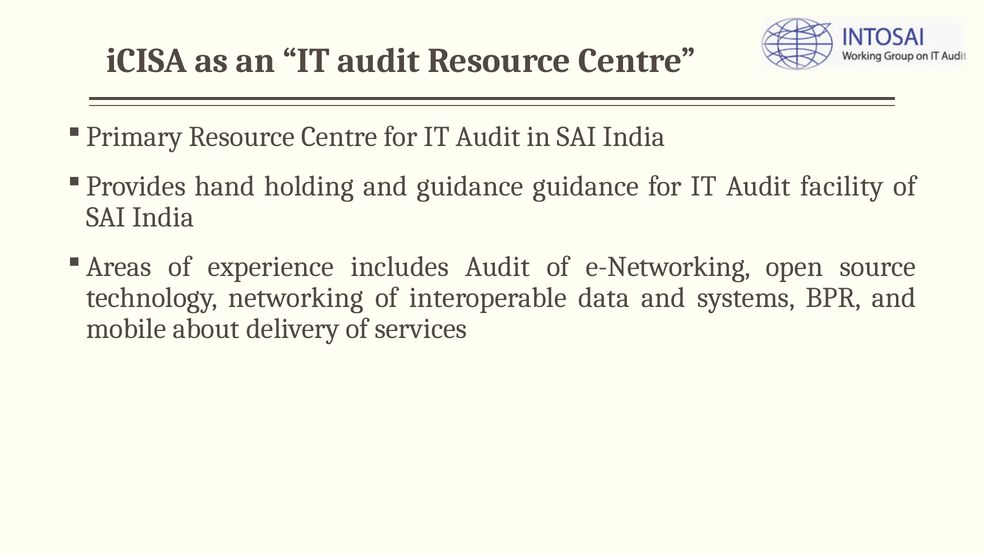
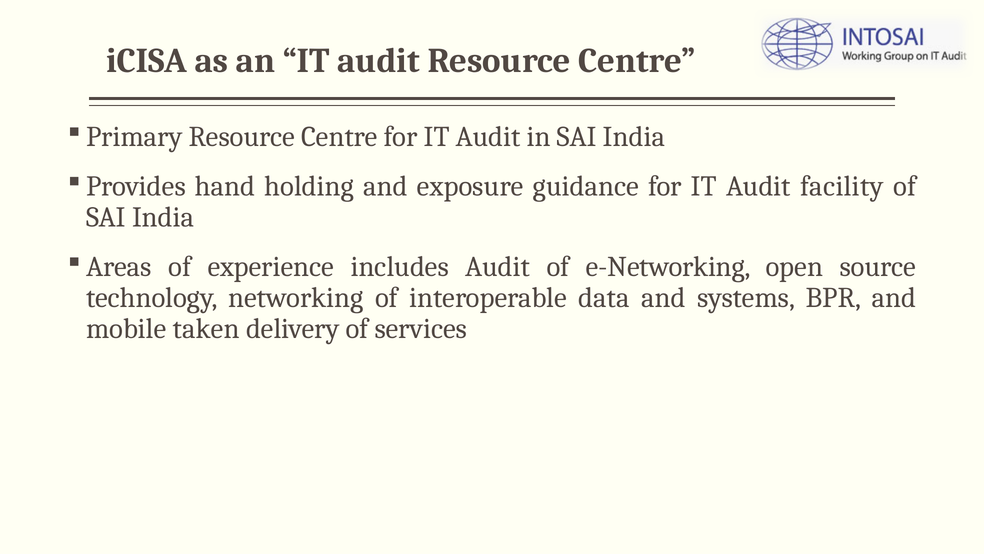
and guidance: guidance -> exposure (470, 186)
about: about -> taken (206, 329)
